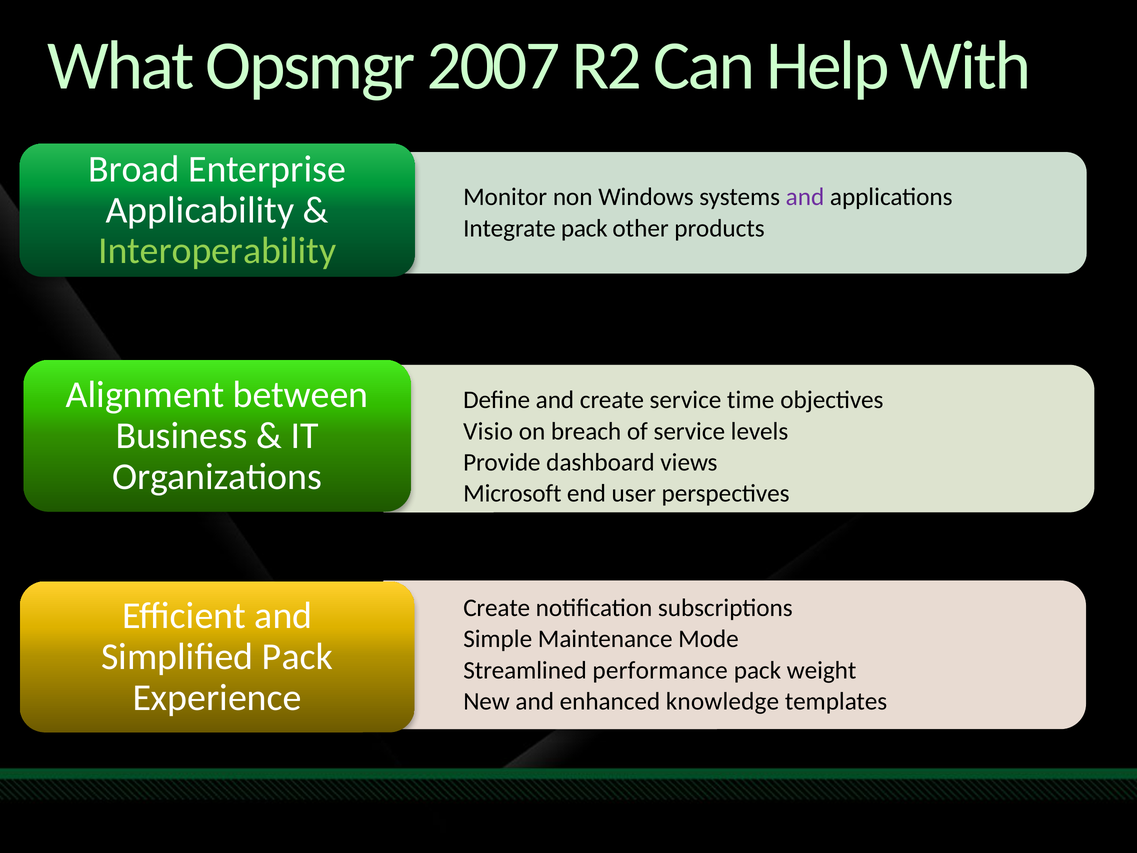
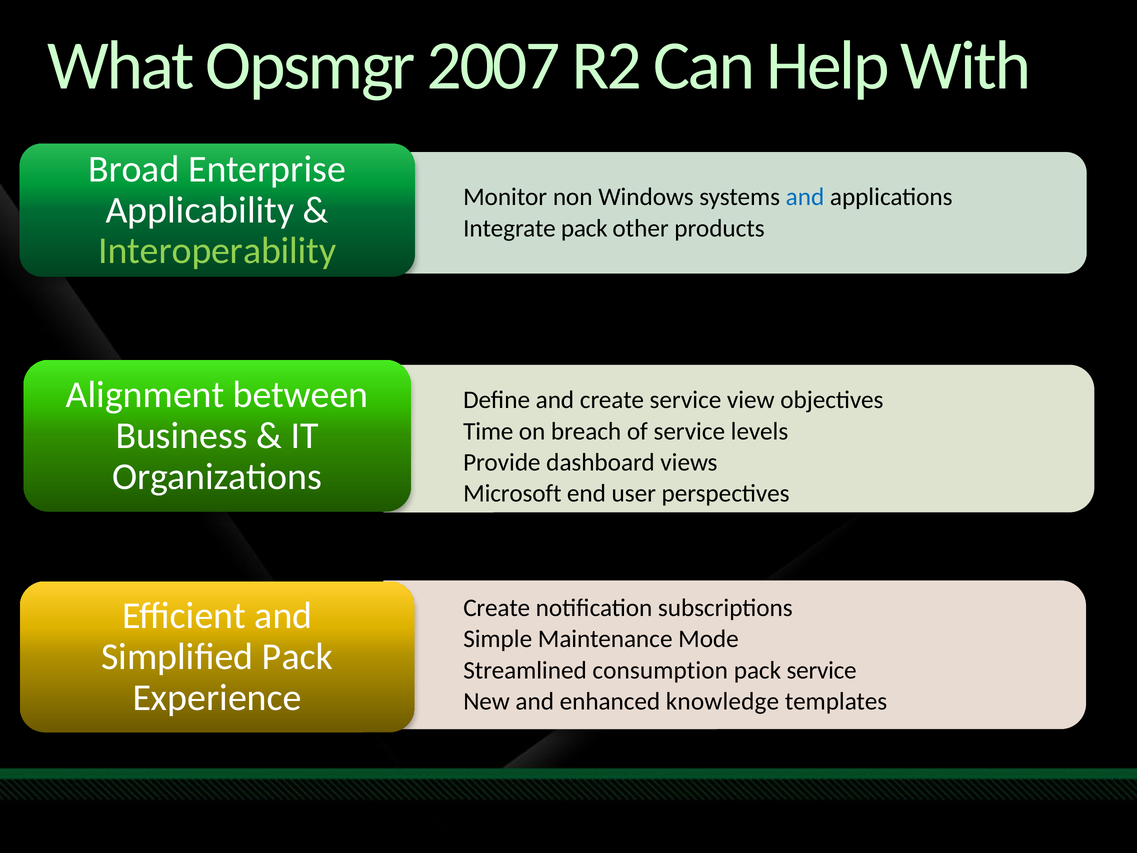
and colour: purple -> blue (805, 197)
time: time -> view (751, 400)
Visio: Visio -> Time (488, 431)
performance: performance -> consumption (660, 670)
pack weight: weight -> service (822, 670)
